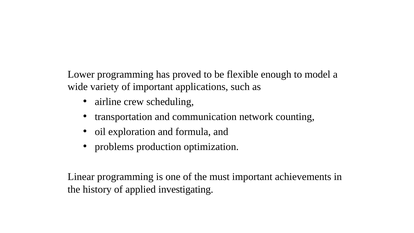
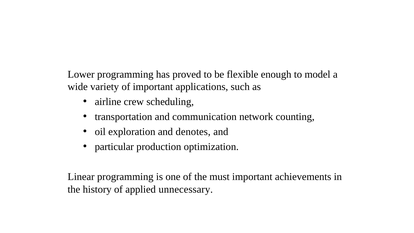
formula: formula -> denotes (193, 132)
problems: problems -> particular (114, 147)
investigating: investigating -> unnecessary (186, 189)
